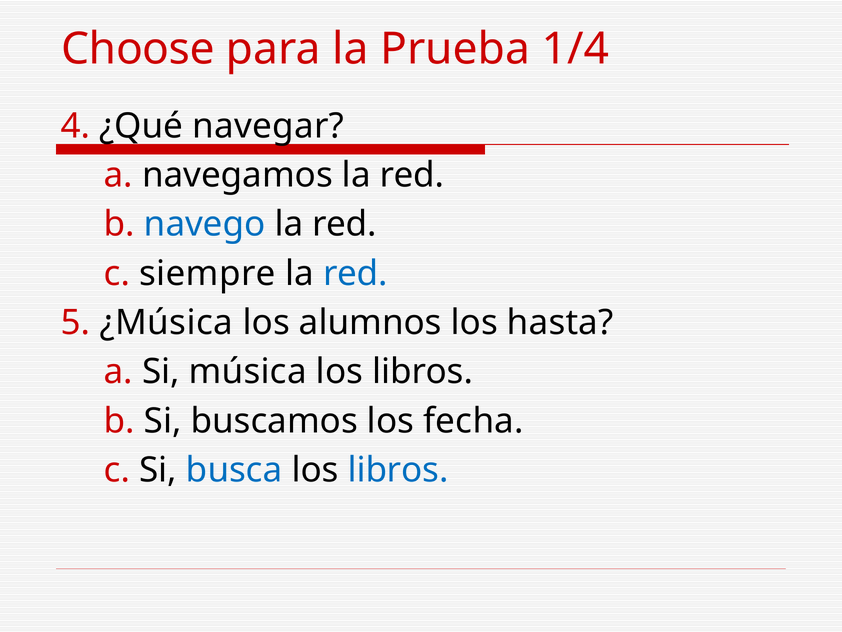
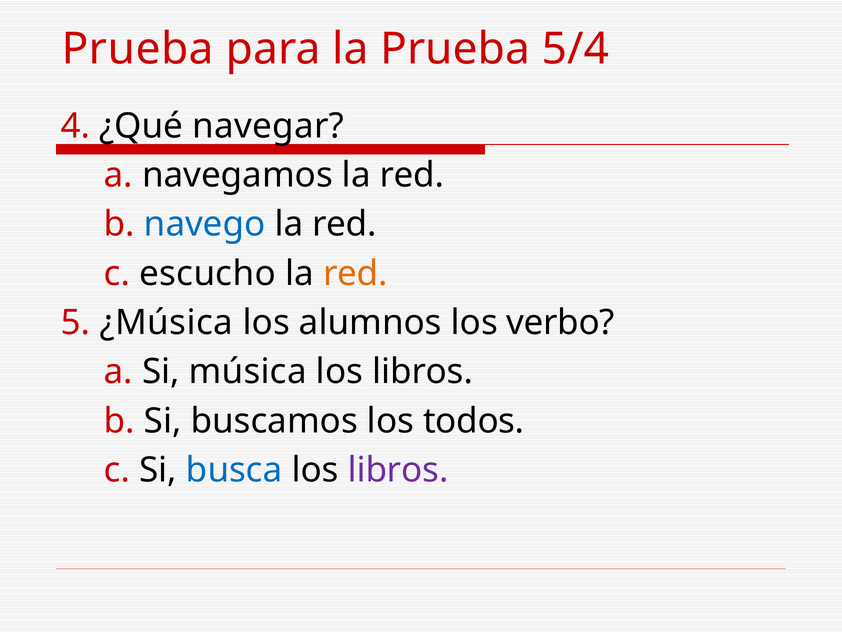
Choose: Choose -> Prueba (138, 49)
1/4: 1/4 -> 5/4 (576, 49)
siempre: siempre -> escucho (207, 273)
red colour: blue -> orange (355, 273)
hasta: hasta -> verbo (560, 322)
fecha: fecha -> todos (474, 421)
libros colour: blue -> purple (398, 470)
